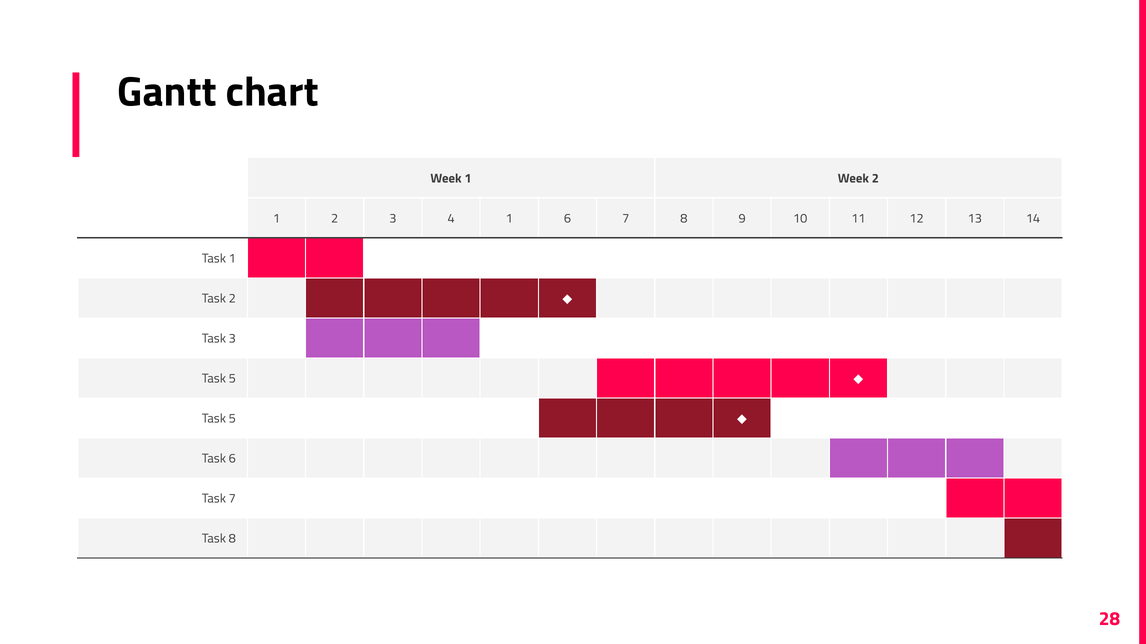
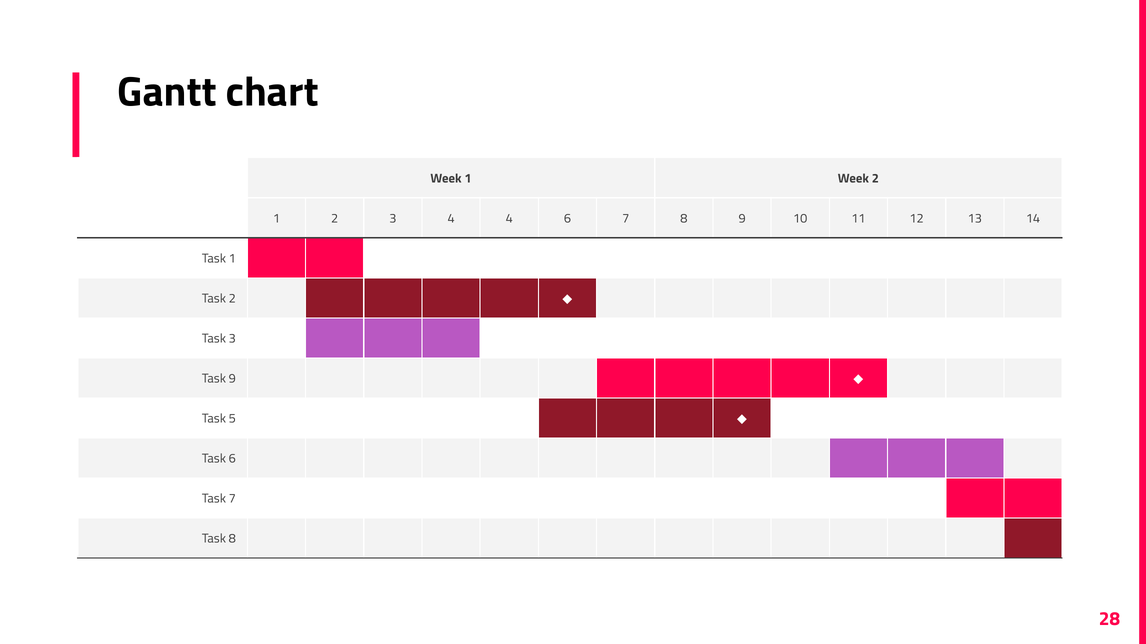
4 1: 1 -> 4 (509, 219)
5: 5 -> 9 (232, 379)
